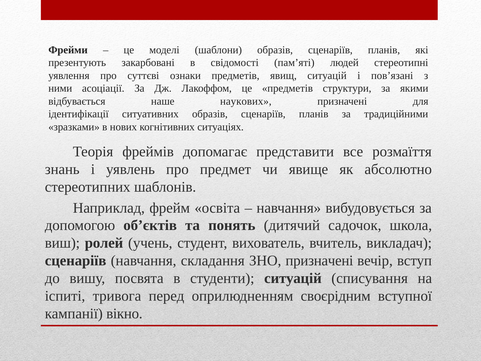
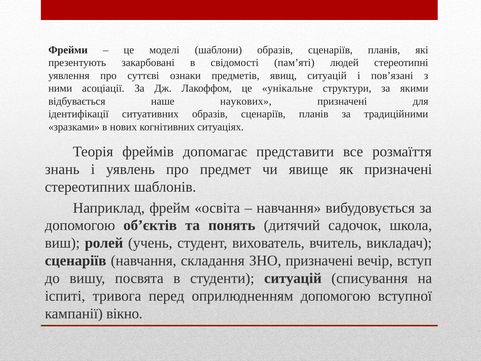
це предметів: предметів -> унікальне (287, 88)
як абсолютно: абсолютно -> призначені (398, 169)
оприлюдненням своєрідним: своєрідним -> допомогою (336, 296)
